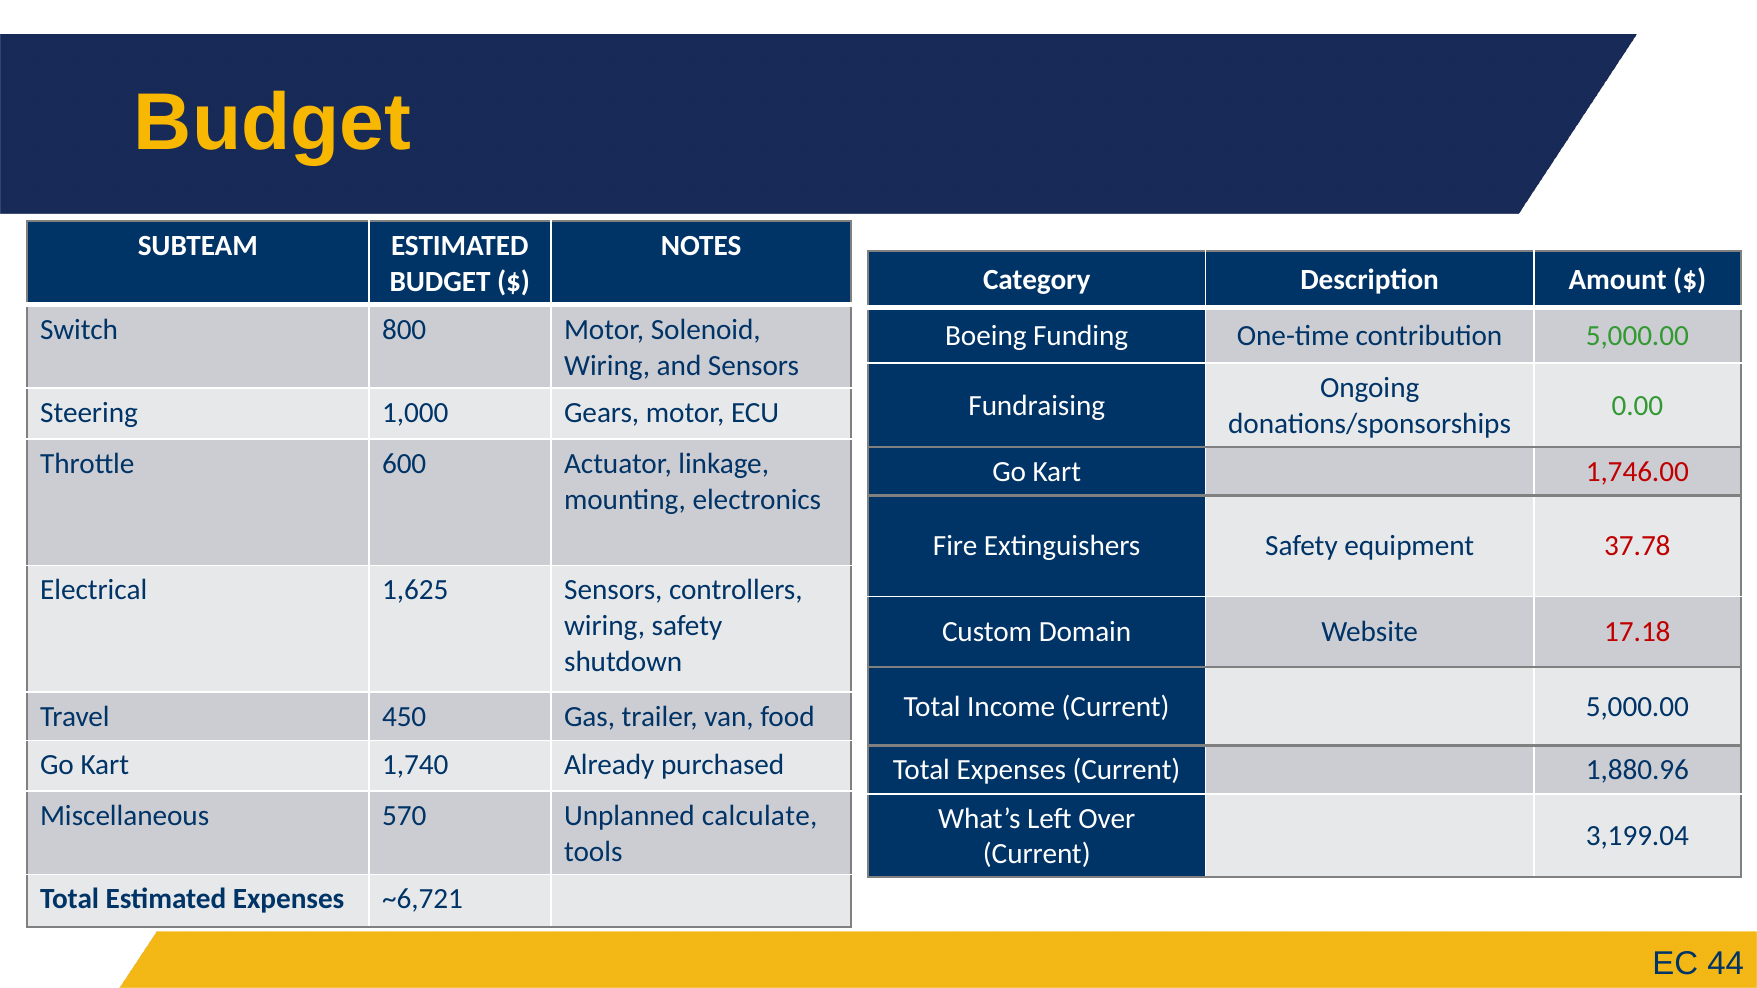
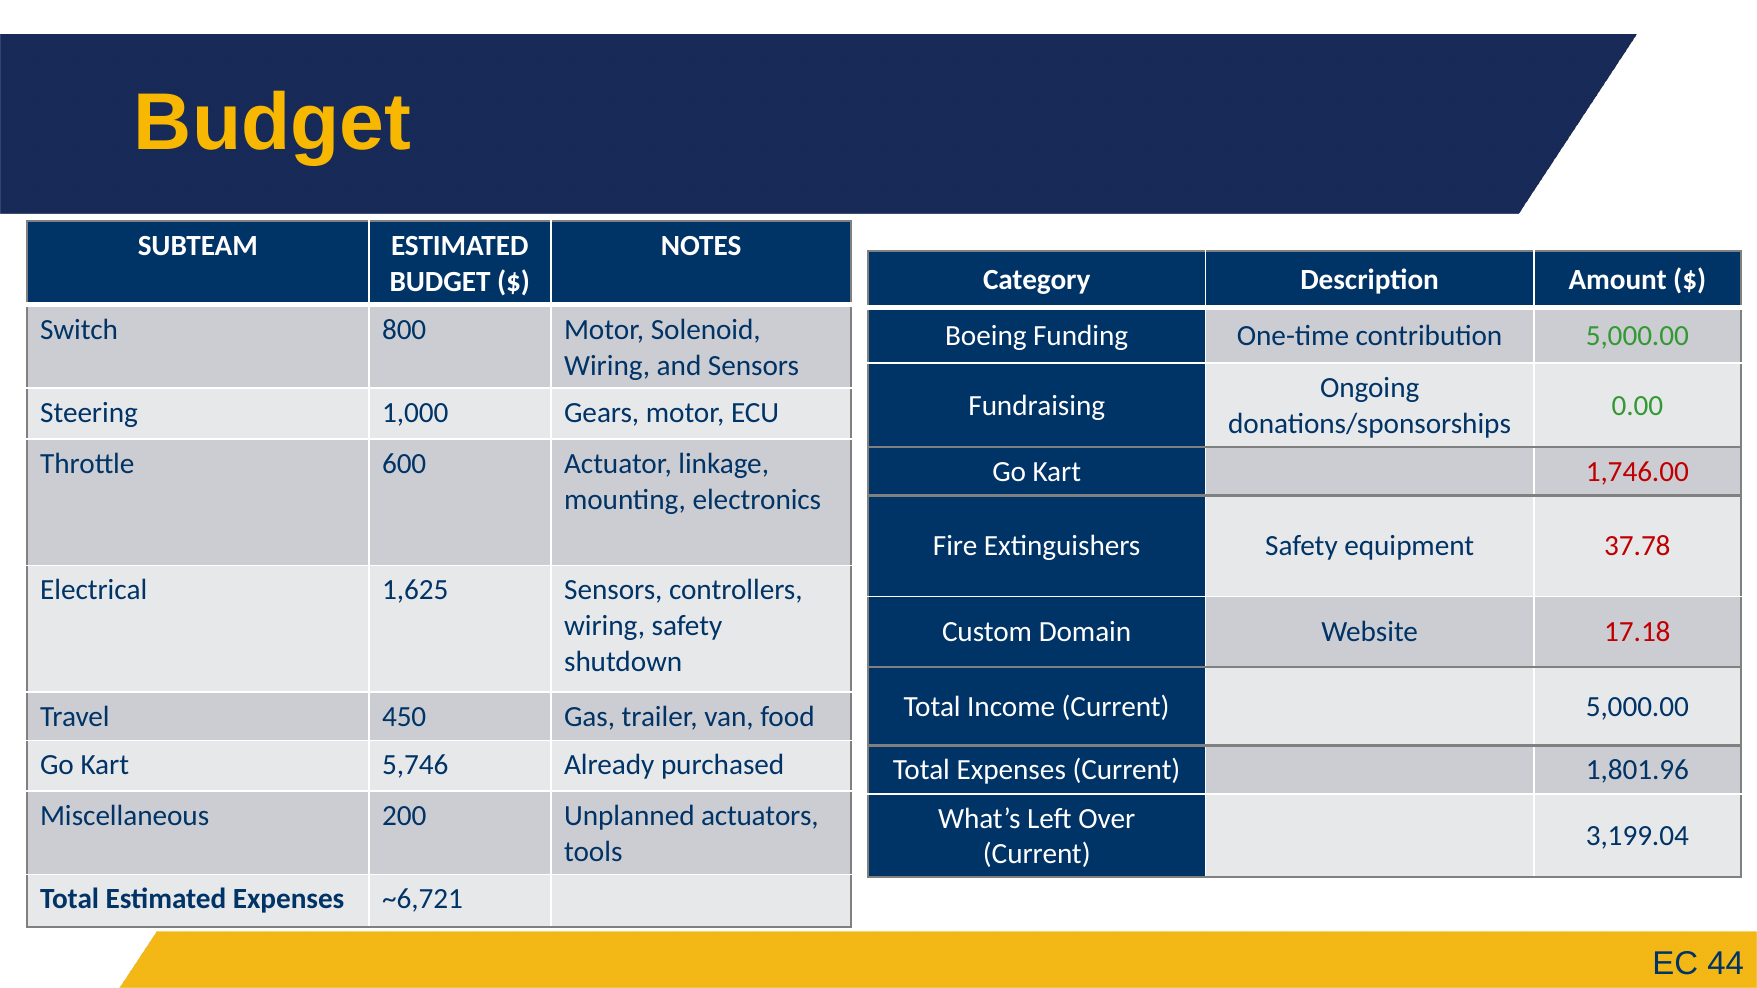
1,740: 1,740 -> 5,746 (415, 765)
1,880.96: 1,880.96 -> 1,801.96 (1637, 770)
570: 570 -> 200 (404, 816)
calculate: calculate -> actuators (760, 816)
